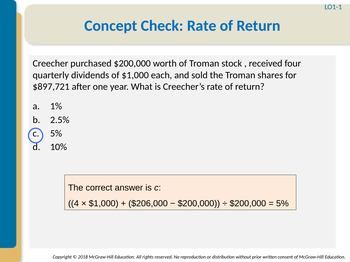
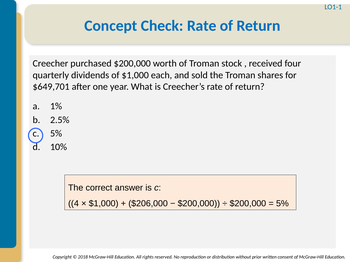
$897,721: $897,721 -> $649,701 (51, 87)
